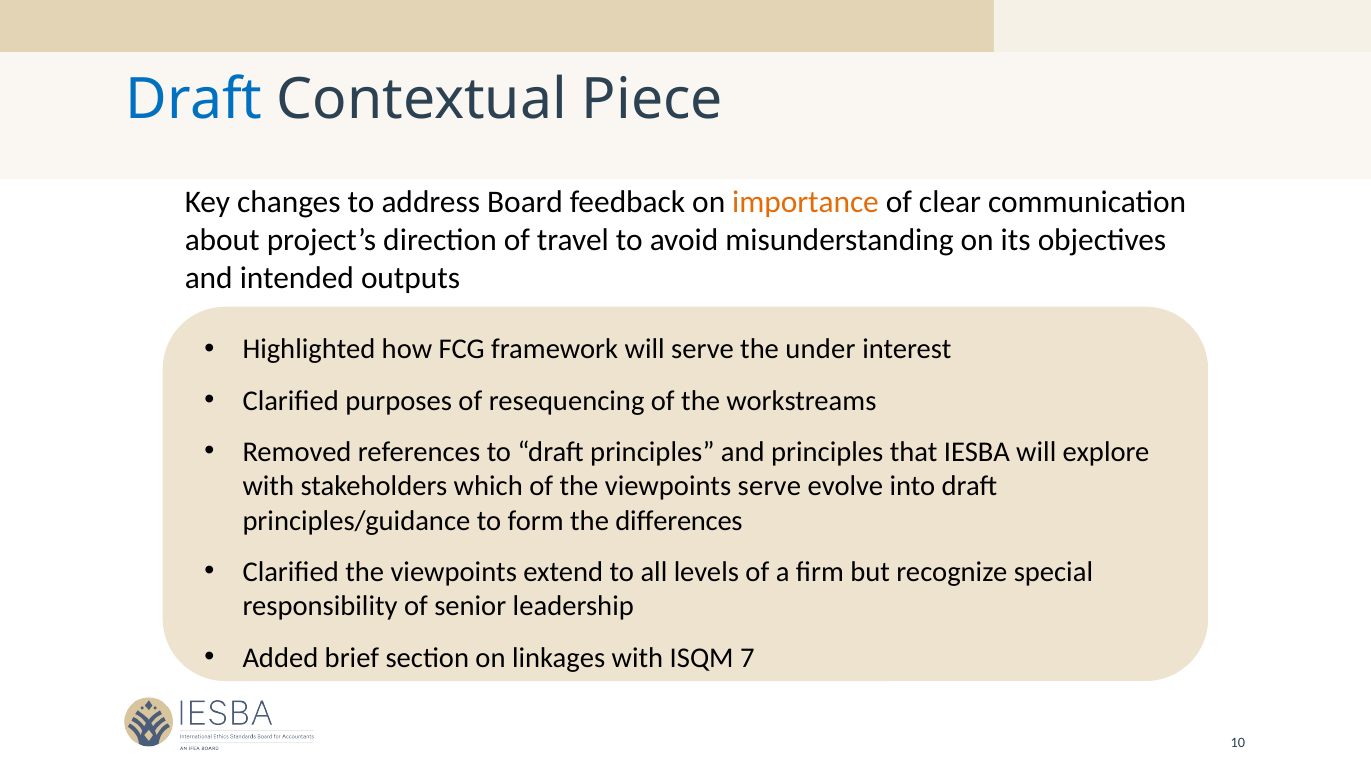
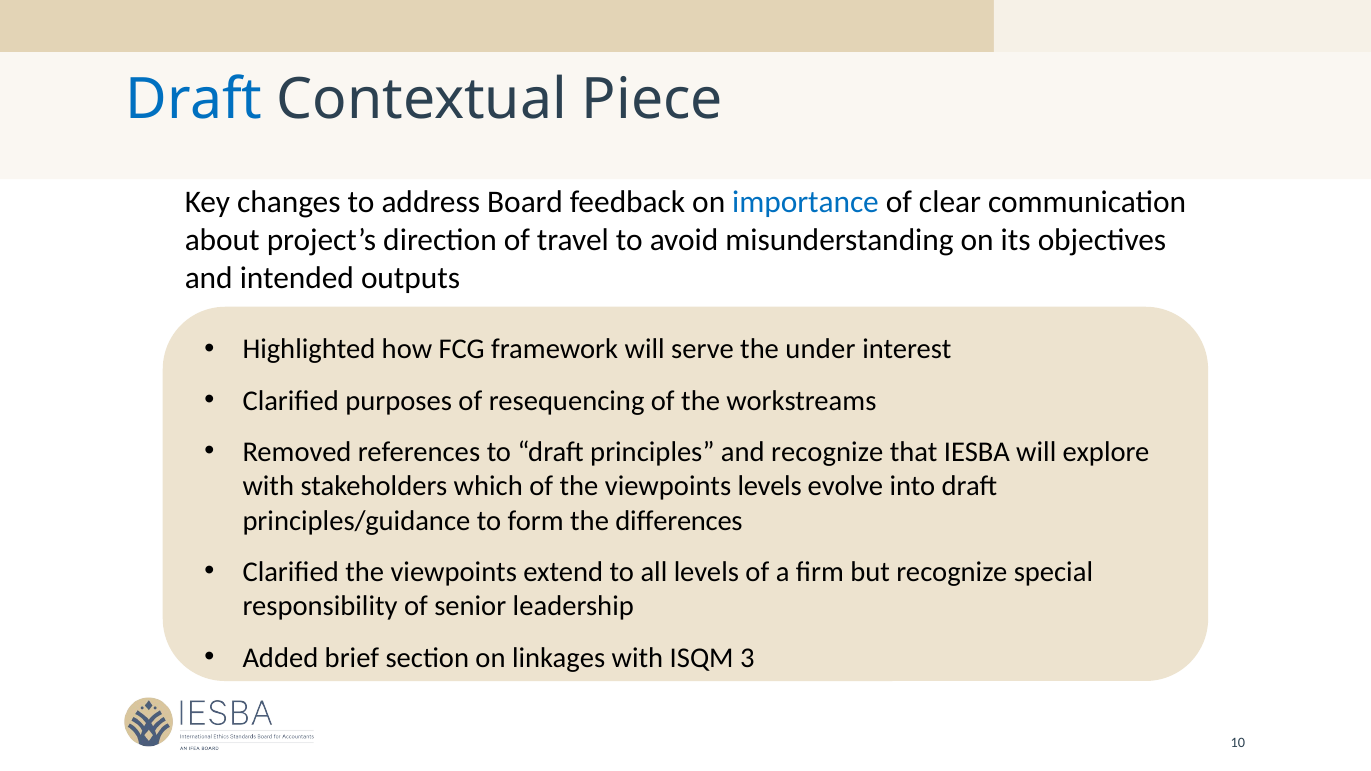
importance colour: orange -> blue (806, 202)
and principles: principles -> recognize (827, 452)
viewpoints serve: serve -> levels (770, 486)
7: 7 -> 3 (747, 658)
